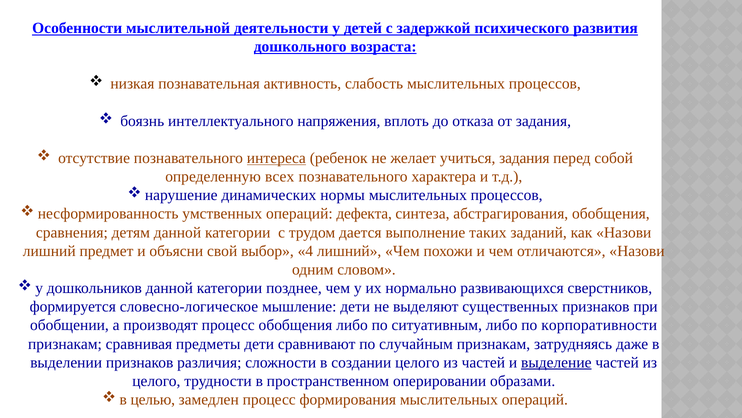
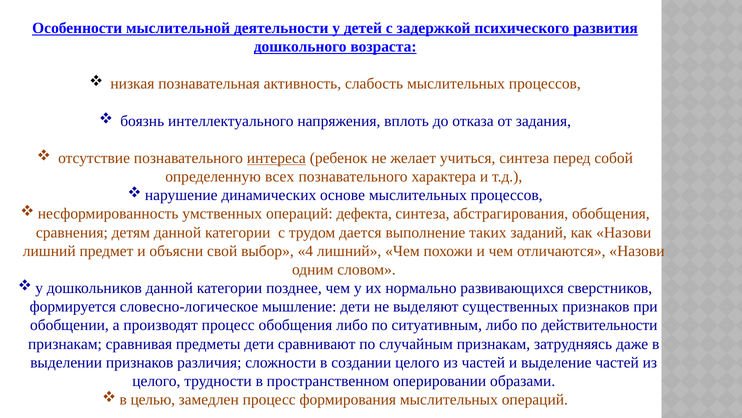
учиться задания: задания -> синтеза (524, 158)
нормы: нормы -> основе (343, 195)
корпоративности: корпоративности -> действительности (599, 325)
выделение underline: present -> none (556, 362)
